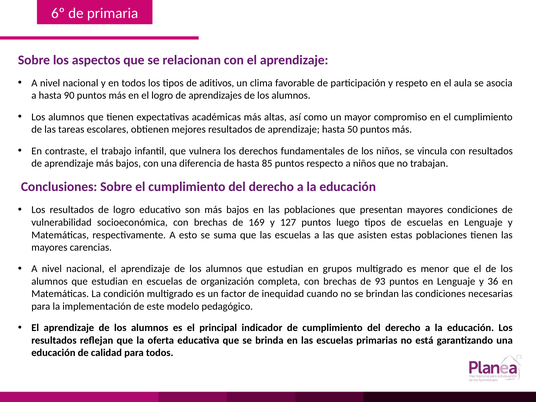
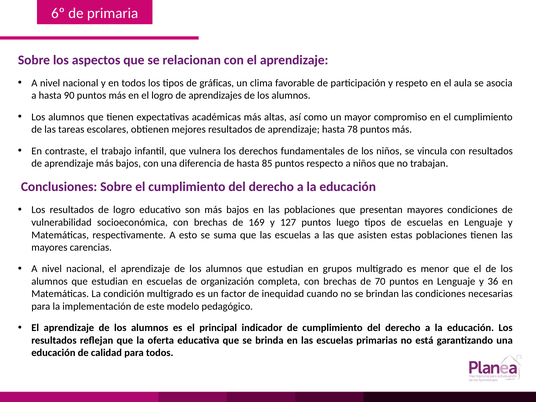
aditivos: aditivos -> gráficas (217, 83)
50: 50 -> 78 (352, 129)
93: 93 -> 70 (380, 281)
